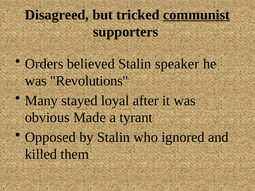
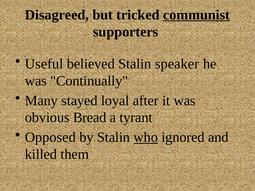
Orders: Orders -> Useful (44, 64)
Revolutions: Revolutions -> Continually (89, 81)
Made: Made -> Bread (90, 118)
who underline: none -> present (146, 137)
